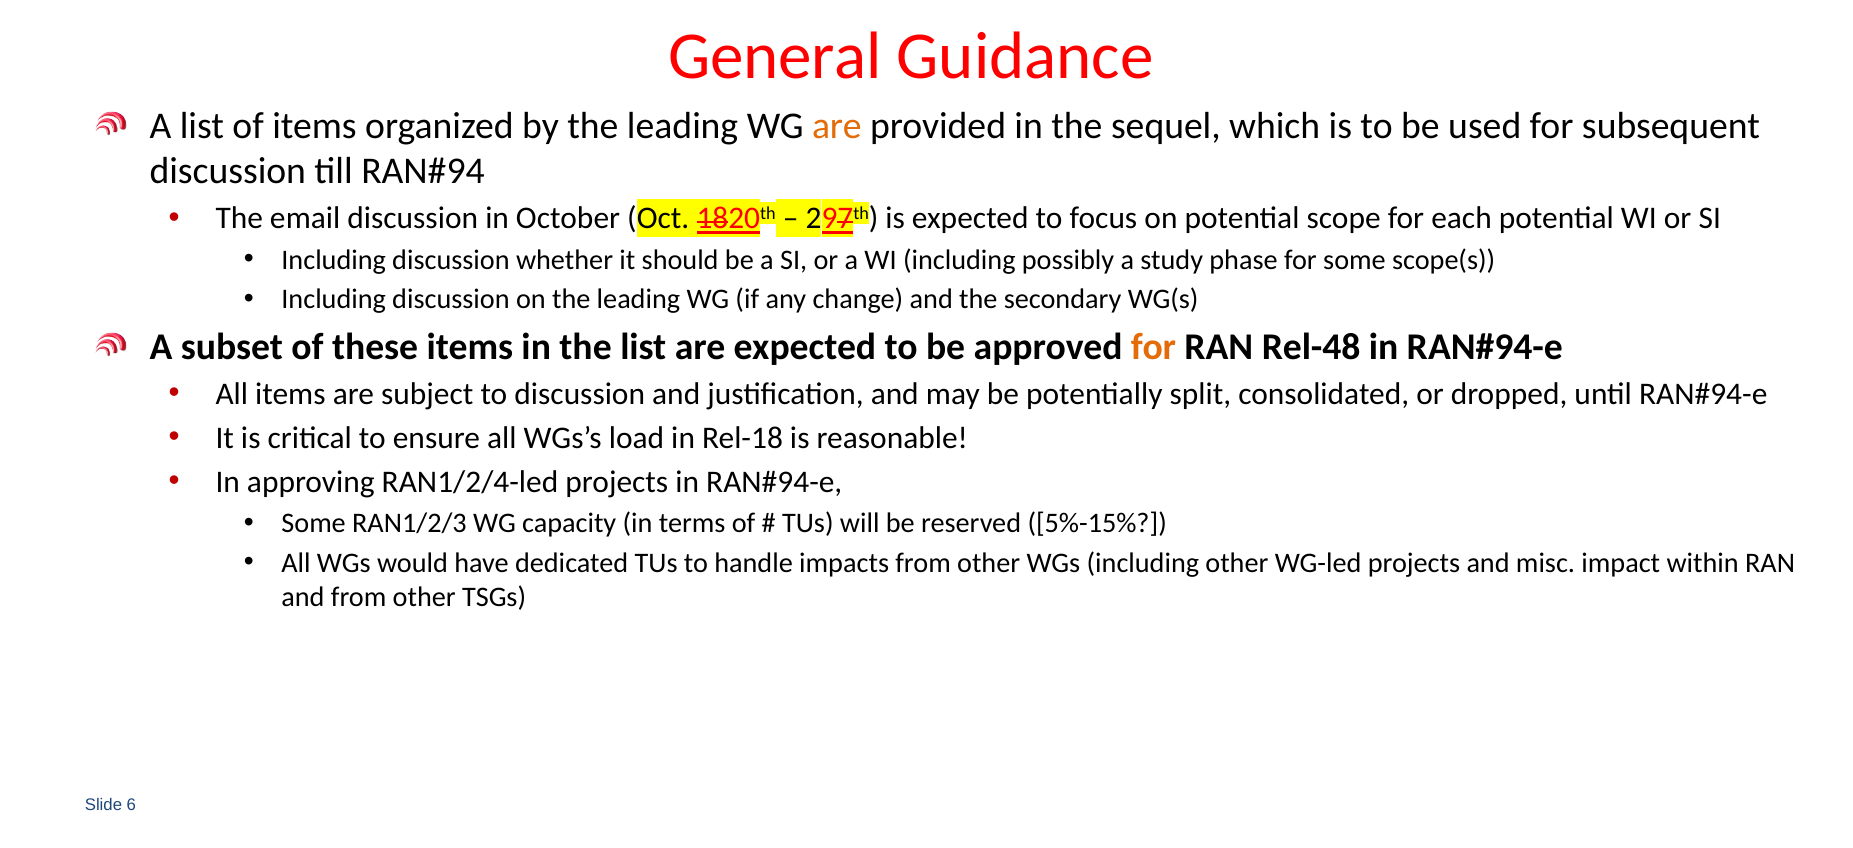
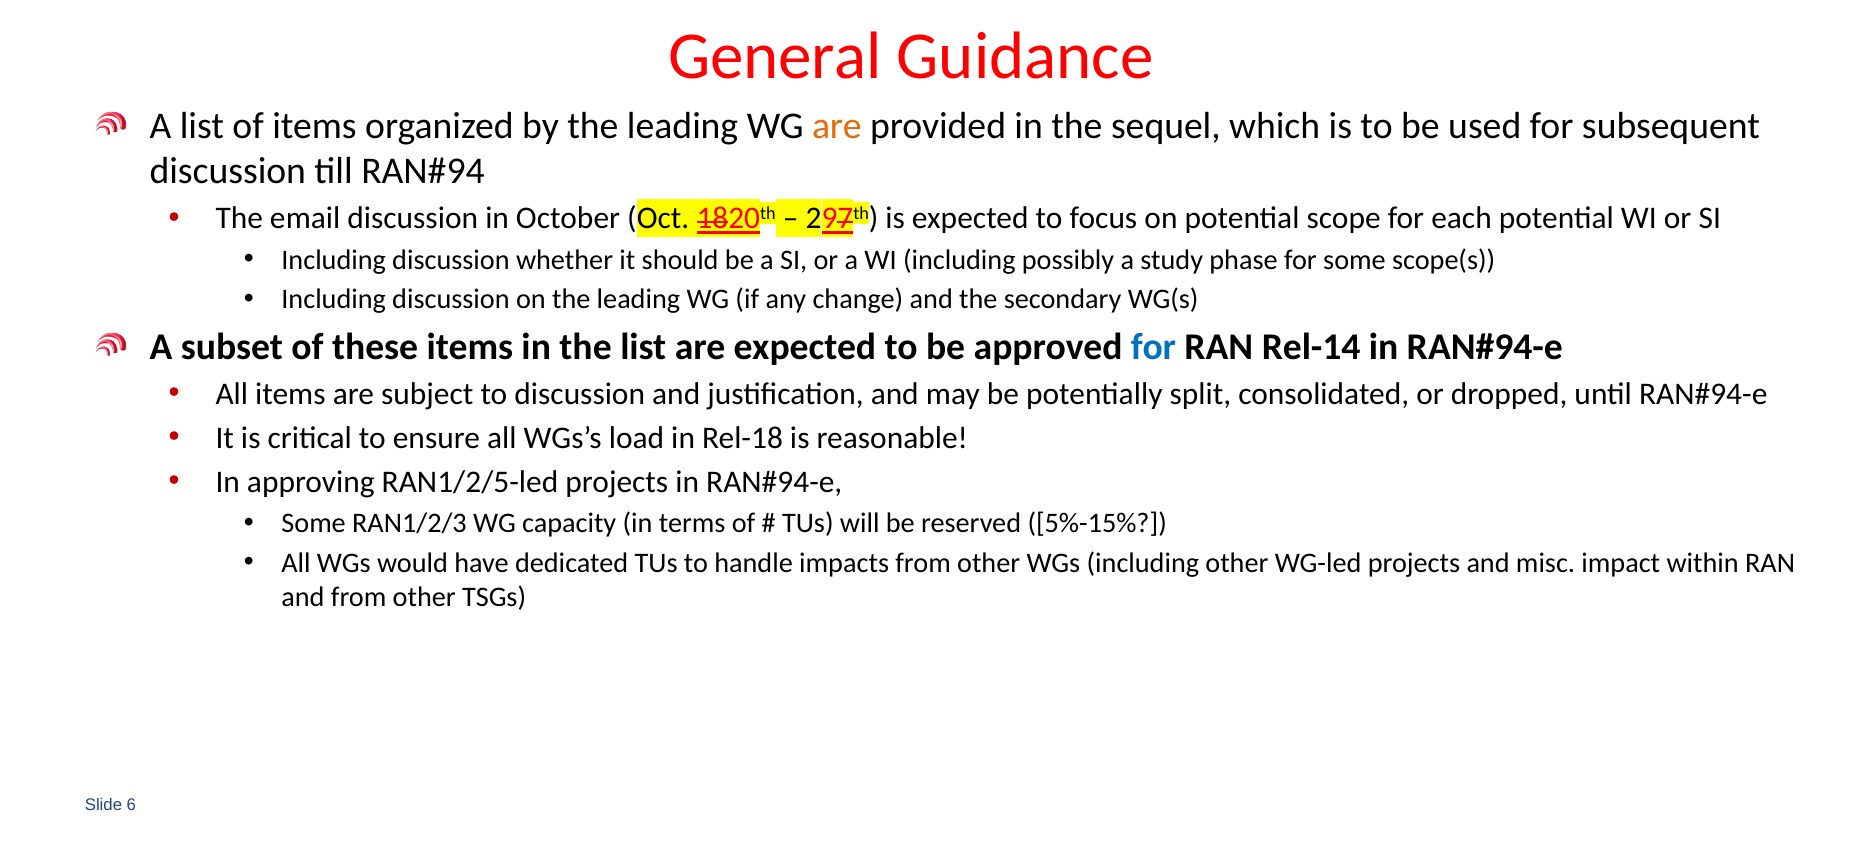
for colour: orange -> blue (1154, 347)
Rel-48: Rel-48 -> Rel-14 (1311, 347)
RAN1/2/4-led: RAN1/2/4-led -> RAN1/2/5-led (470, 482)
